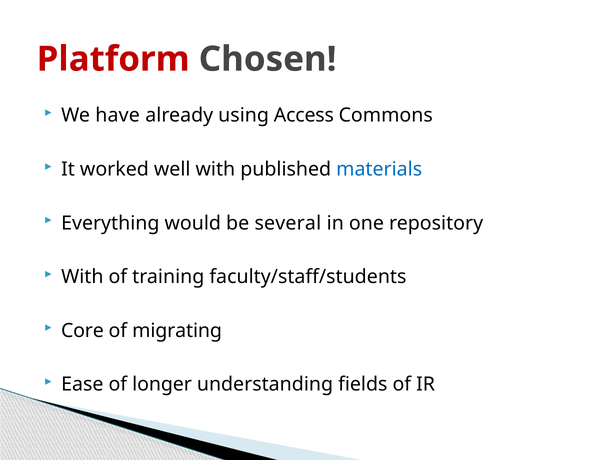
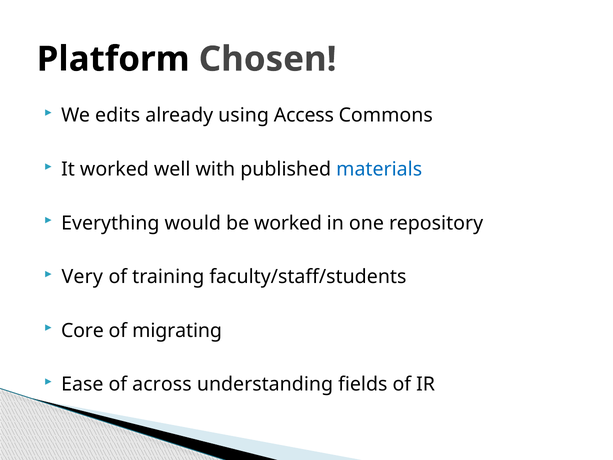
Platform colour: red -> black (113, 59)
have: have -> edits (118, 115)
be several: several -> worked (288, 223)
With: With -> Very (82, 277)
longer: longer -> across (162, 384)
